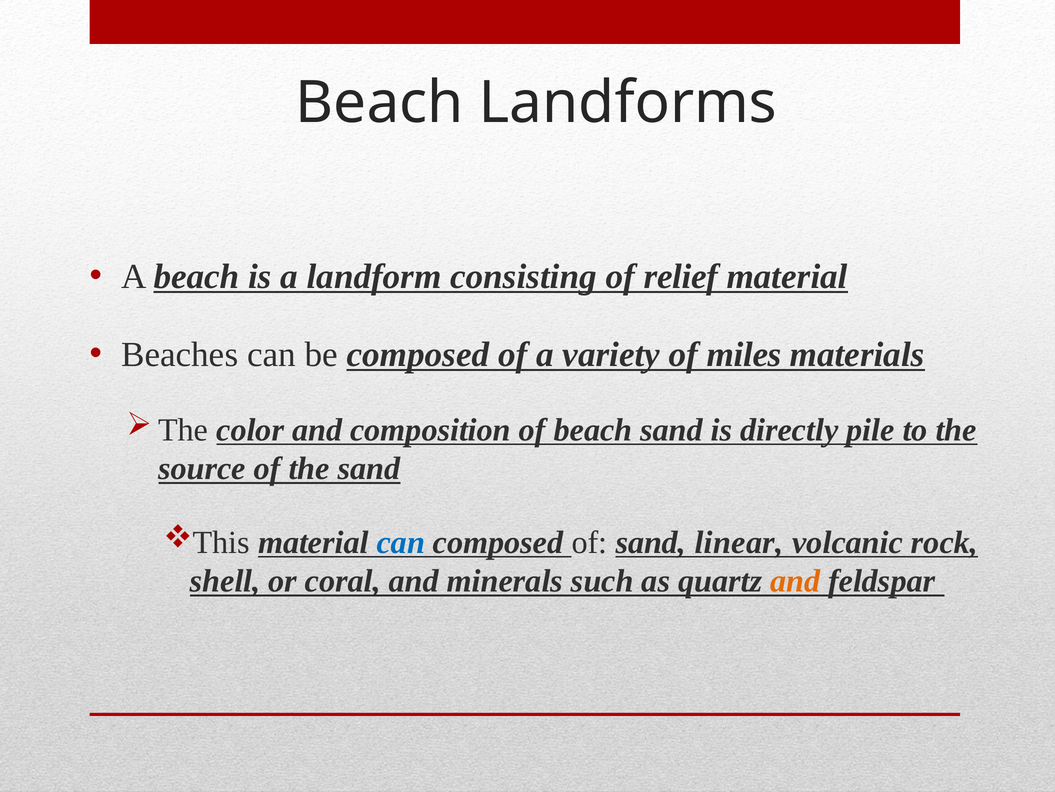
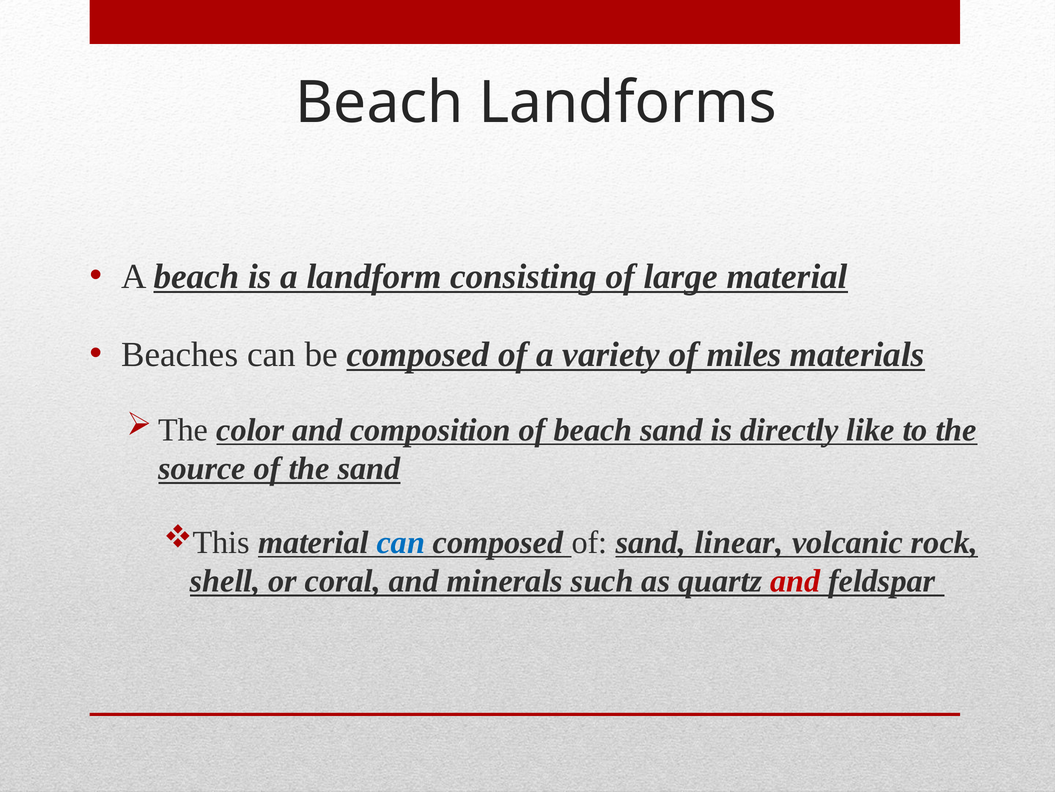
relief: relief -> large (681, 276)
pile: pile -> like (870, 430)
and colour: orange -> red (795, 581)
